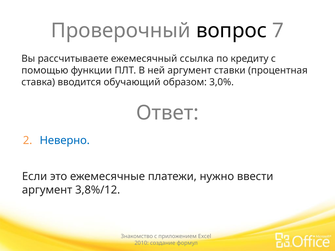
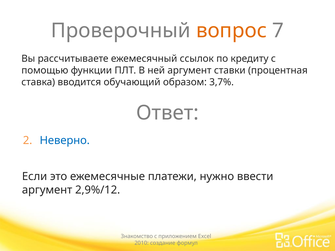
вопрос colour: black -> orange (231, 31)
ссылка: ссылка -> ссылок (197, 59)
3,0%: 3,0% -> 3,7% (222, 82)
3,8%/12: 3,8%/12 -> 2,9%/12 (98, 190)
